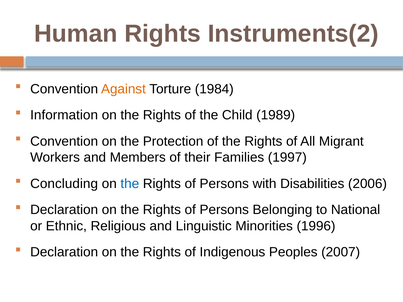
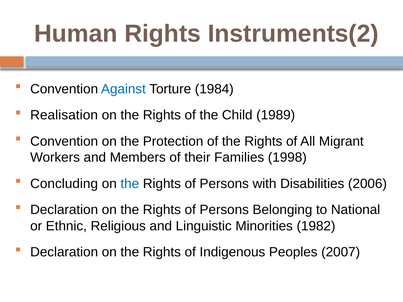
Against colour: orange -> blue (123, 89)
Information: Information -> Realisation (64, 115)
1997: 1997 -> 1998 (287, 158)
1996: 1996 -> 1982 (316, 226)
